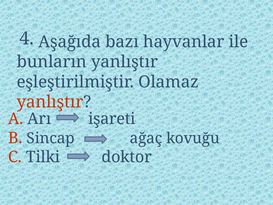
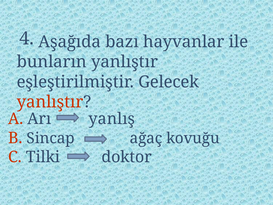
Olamaz: Olamaz -> Gelecek (169, 82)
işareti: işareti -> yanlış (112, 119)
